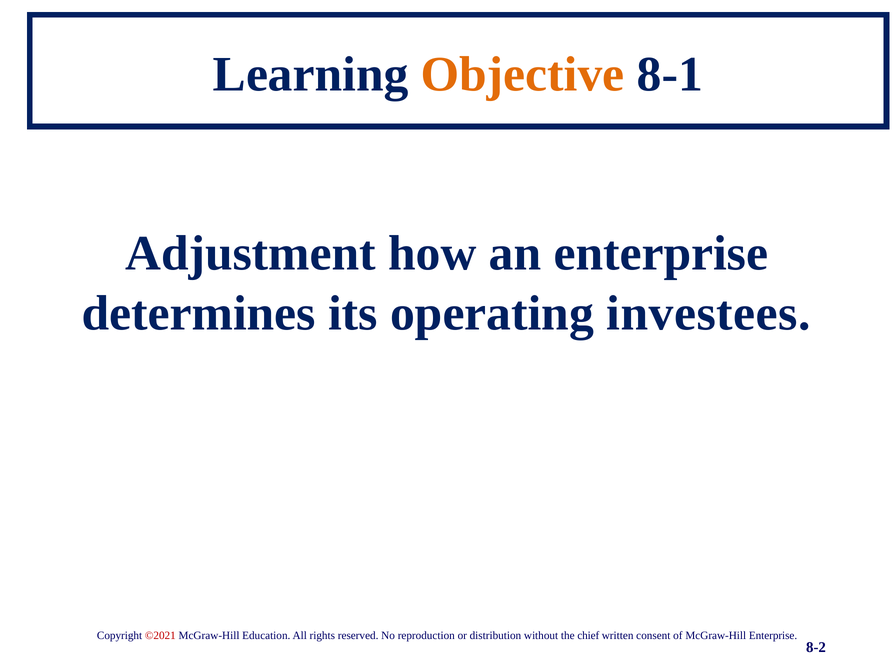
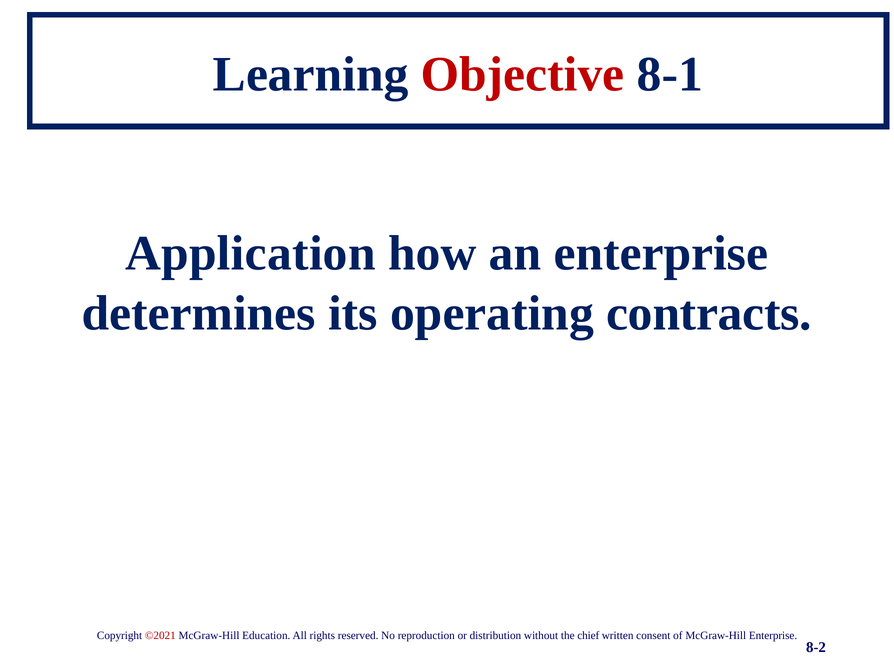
Objective colour: orange -> red (523, 74)
Adjustment: Adjustment -> Application (250, 254)
investees: investees -> contracts (709, 313)
